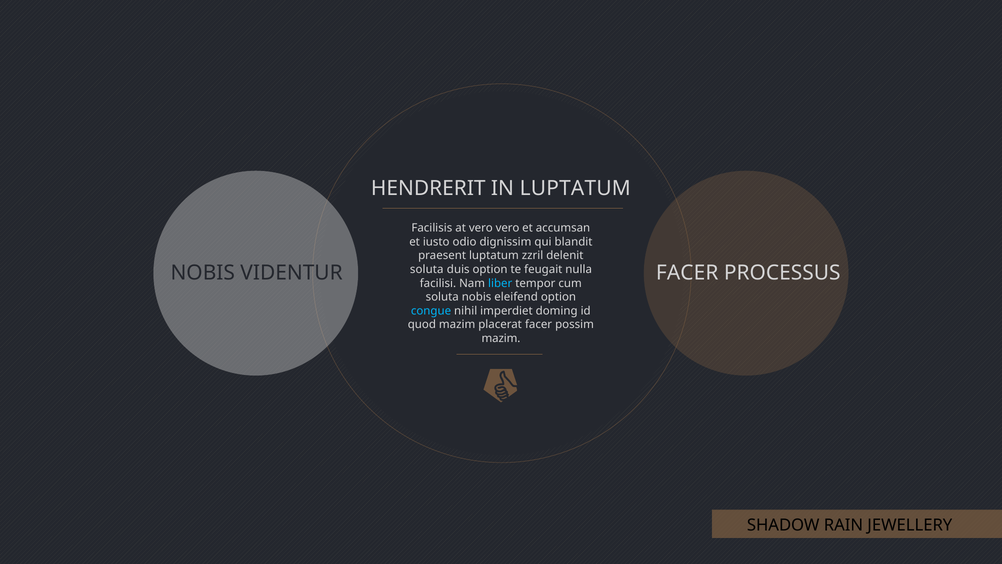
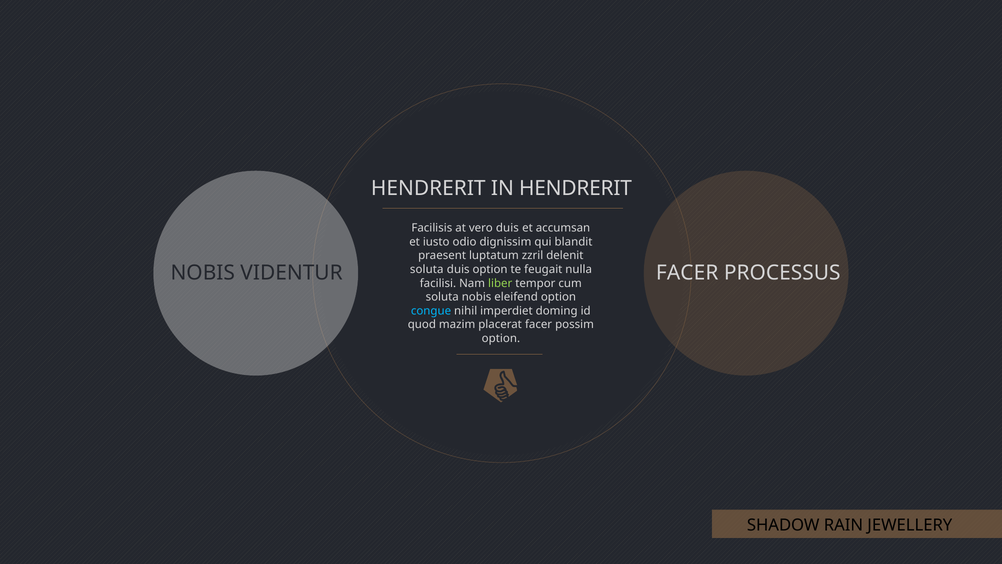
IN LUPTATUM: LUPTATUM -> HENDRERIT (575, 188)
vero vero: vero -> duis (507, 228)
liber colour: light blue -> light green (500, 283)
mazim: mazim -> option (501, 338)
